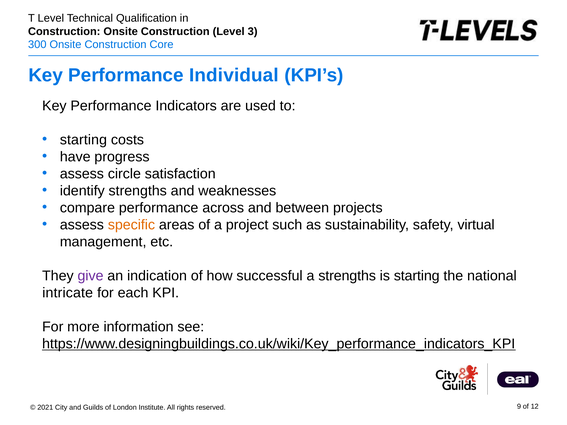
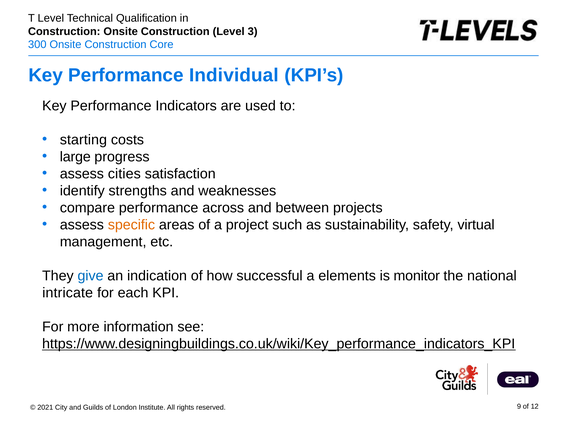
have: have -> large (75, 157)
circle: circle -> cities (124, 174)
give colour: purple -> blue (91, 276)
a strengths: strengths -> elements (347, 276)
is starting: starting -> monitor (417, 276)
